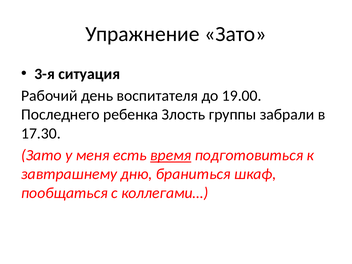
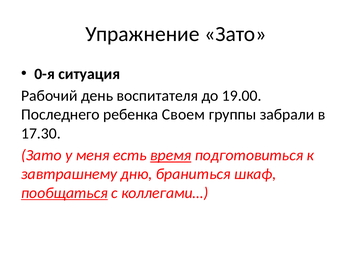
3-я: 3-я -> 0-я (45, 74)
Злость: Злость -> Своем (183, 115)
пообщаться underline: none -> present (64, 193)
